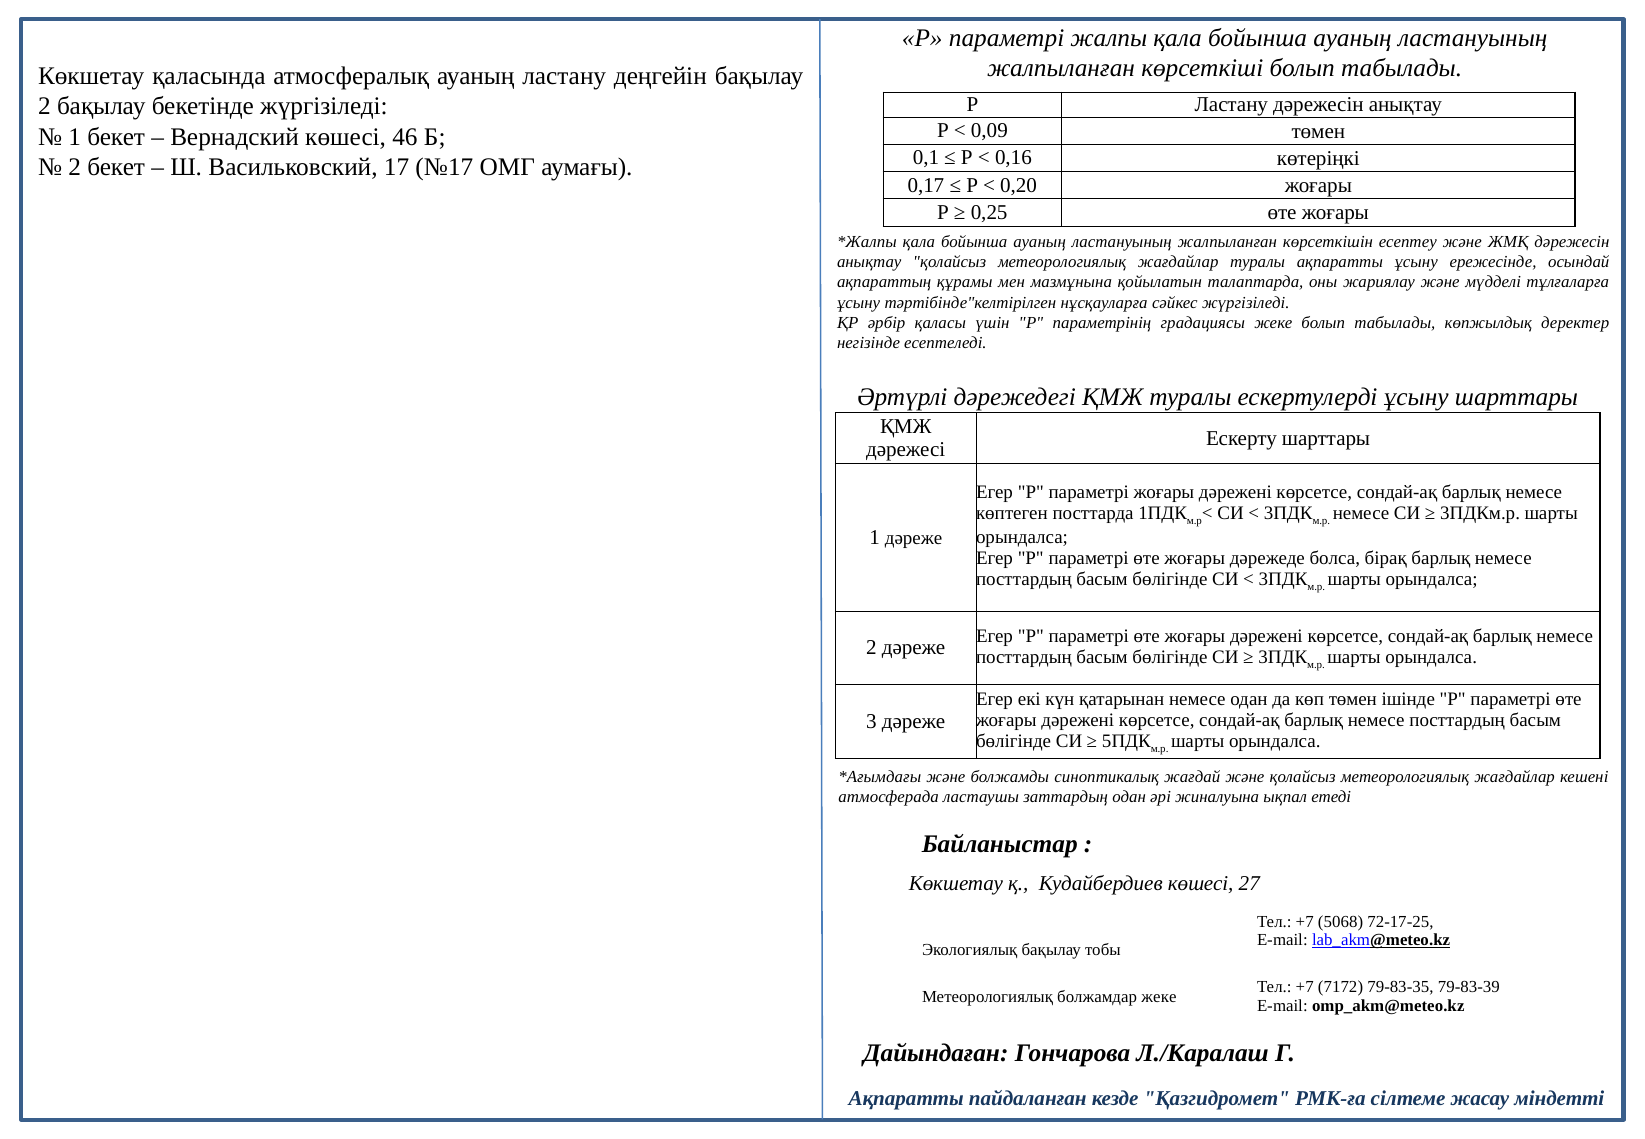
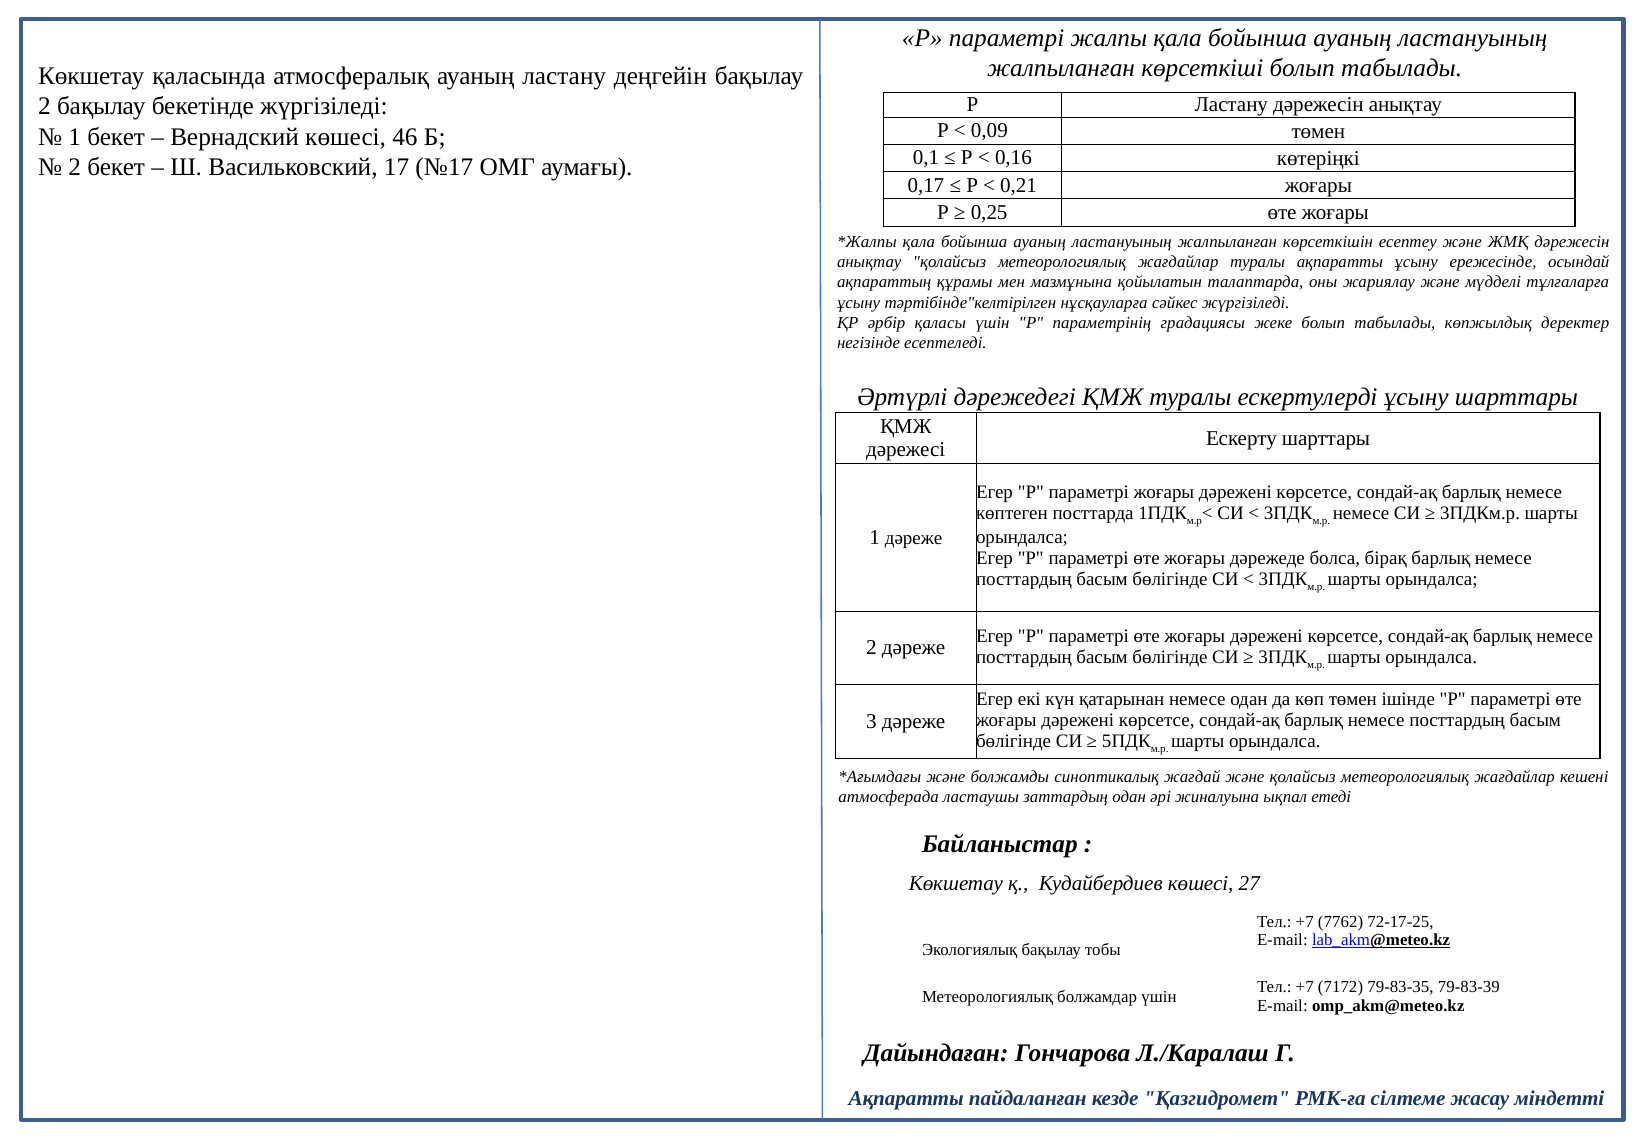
0,20: 0,20 -> 0,21 (1019, 185)
5068: 5068 -> 7762 (1341, 921)
болжамдар жеке: жеке -> үшін (1159, 997)
